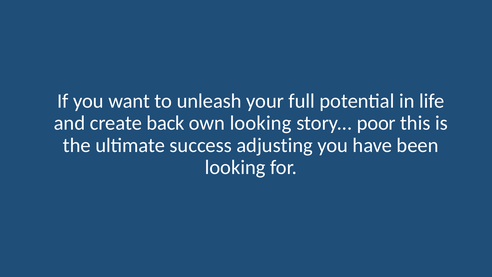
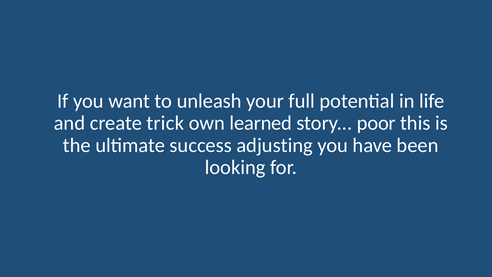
back: back -> trick (165, 123)
own looking: looking -> learned (261, 123)
